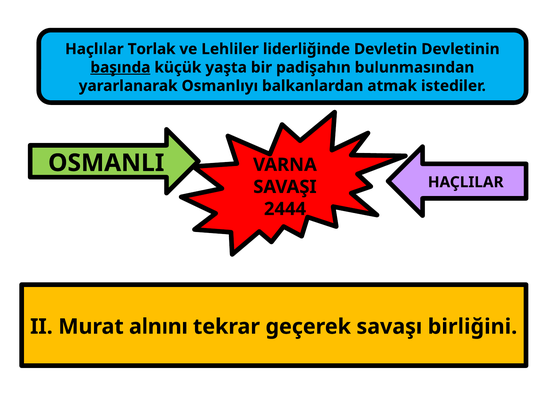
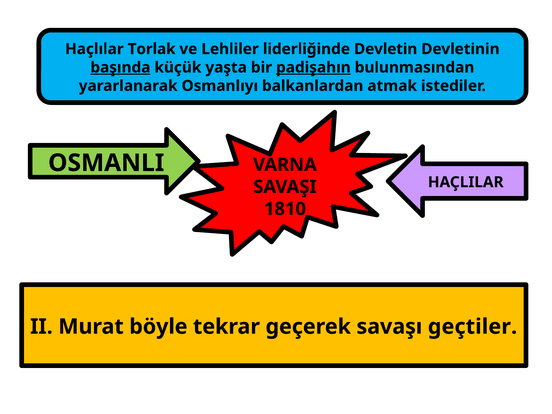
padişahın underline: none -> present (313, 67)
2444: 2444 -> 1810 (285, 209)
alnını: alnını -> böyle (158, 327)
birliğini: birliğini -> geçtiler (472, 327)
